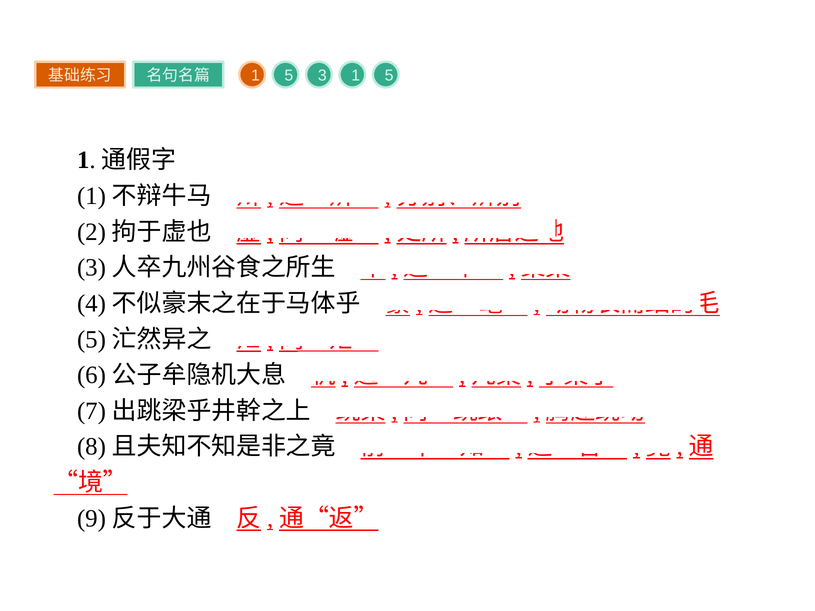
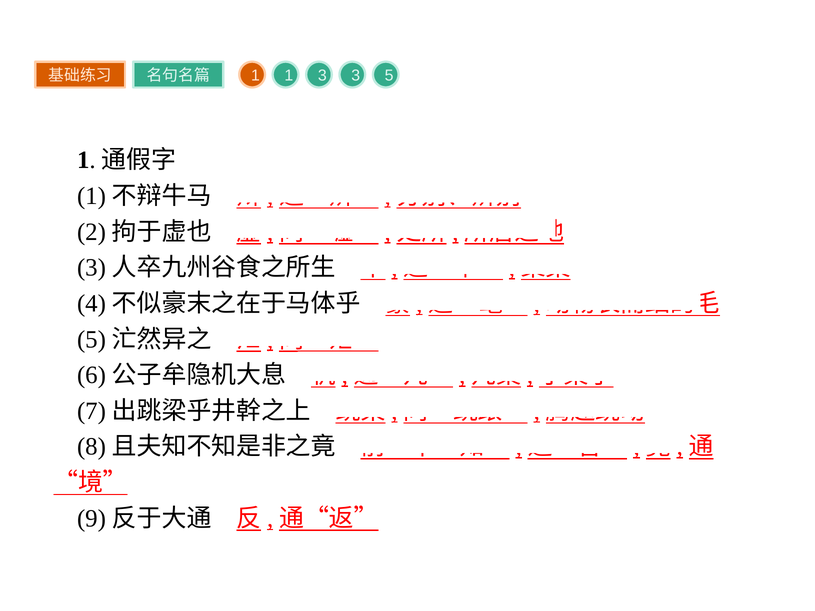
5: 5 -> 1 (289, 76)
3 1: 1 -> 3 (356, 76)
